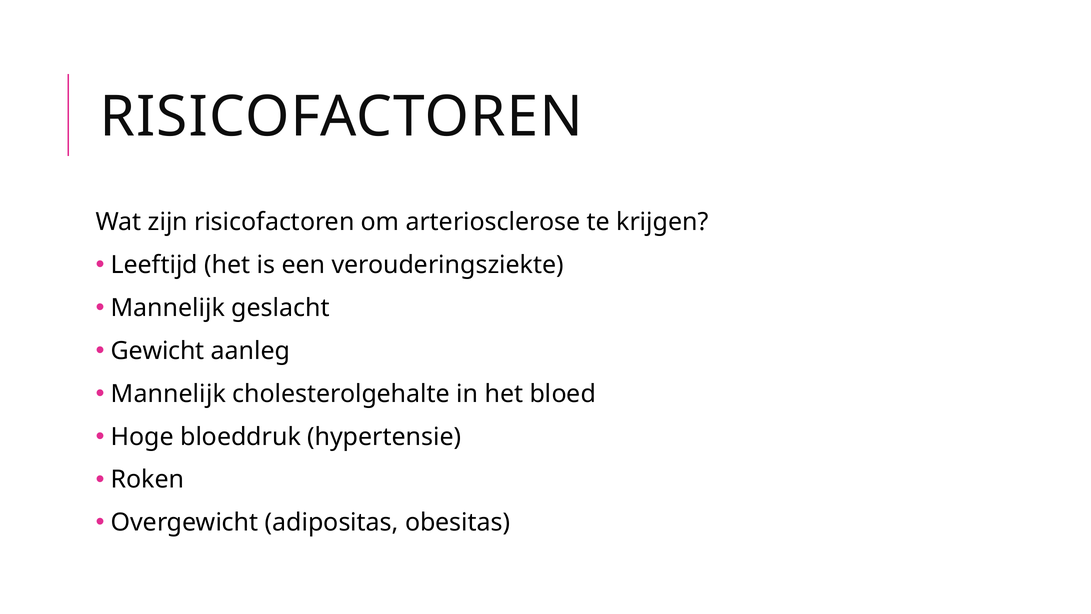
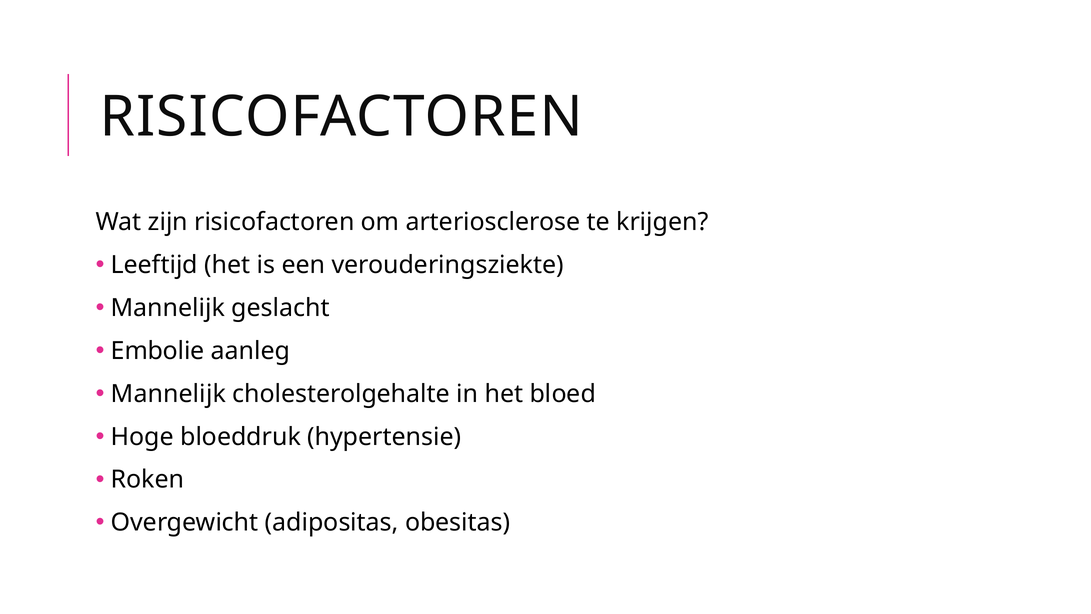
Gewicht: Gewicht -> Embolie (158, 351)
